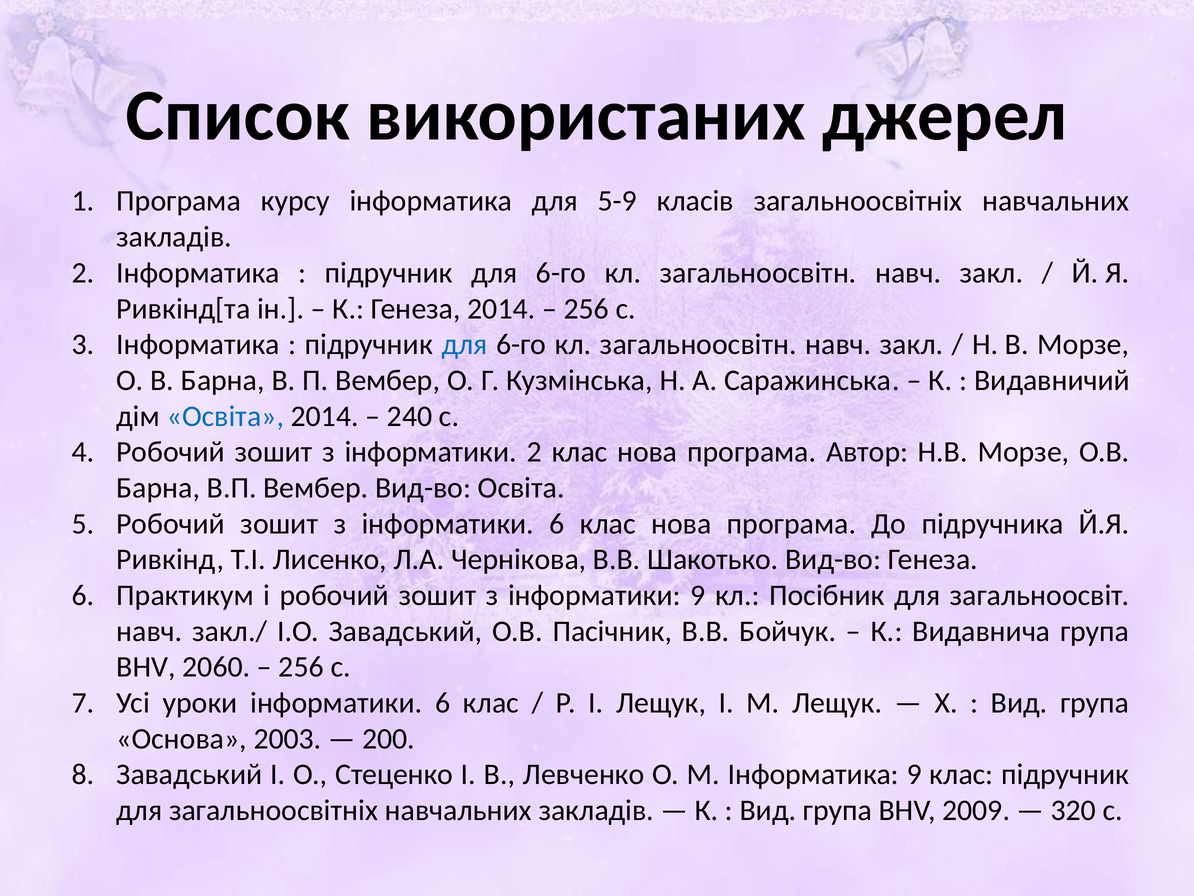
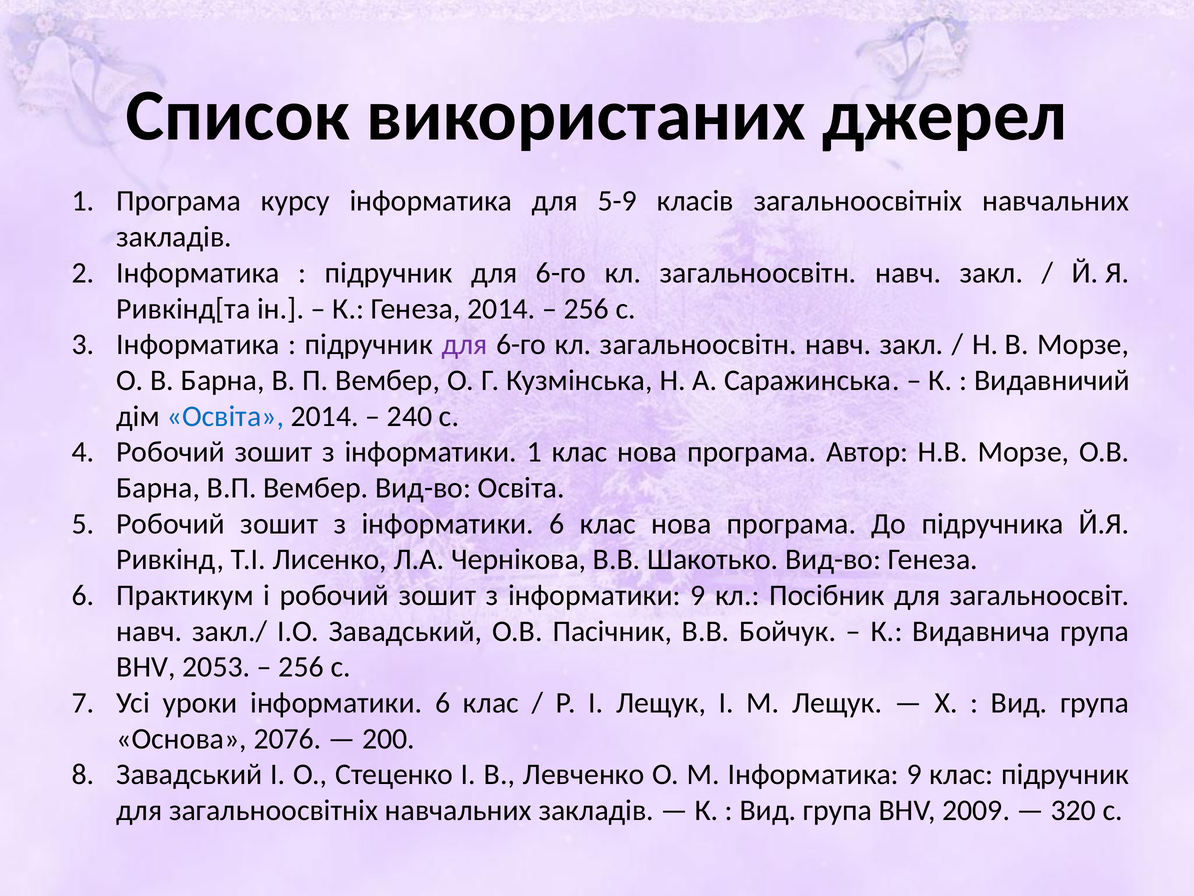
для colour: blue -> purple (465, 344)
інформатики 2: 2 -> 1 (534, 452)
2060: 2060 -> 2053 (216, 667)
2003: 2003 -> 2076 (288, 738)
